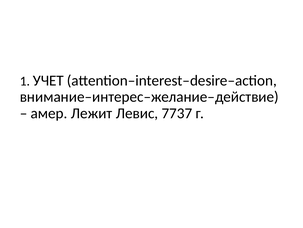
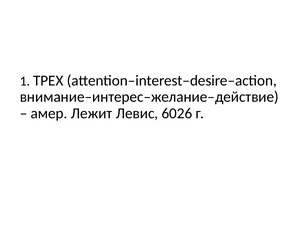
УЧЕТ: УЧЕТ -> ТРЕХ (48, 80)
7737: 7737 -> 6026 (177, 113)
